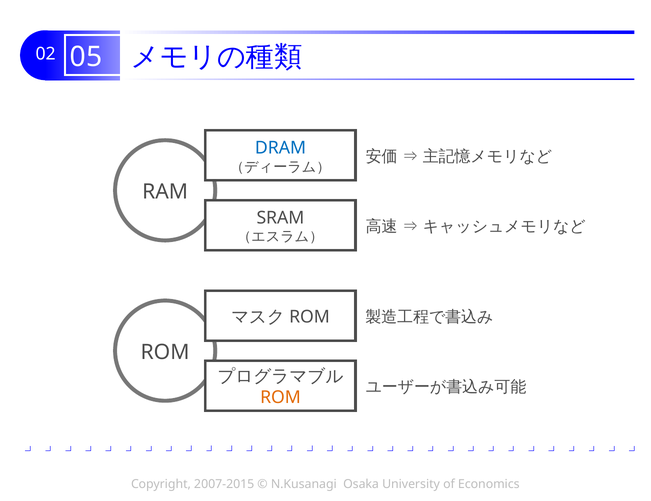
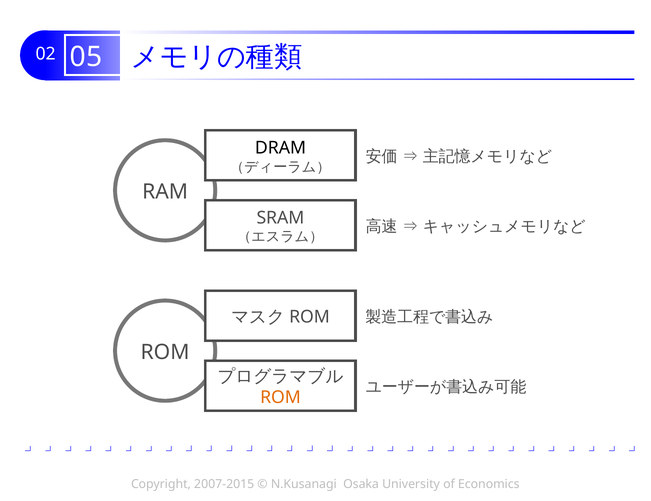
DRAM colour: blue -> black (281, 148)
